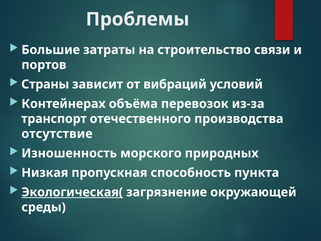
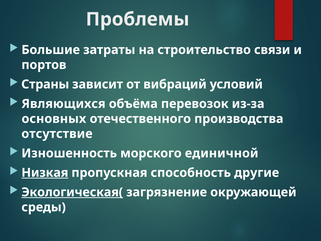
Контейнерах: Контейнерах -> Являющихся (63, 104)
транспорт: транспорт -> основных (54, 119)
природных: природных -> единичной (222, 153)
Низкая underline: none -> present (45, 173)
пункта: пункта -> другие (257, 173)
